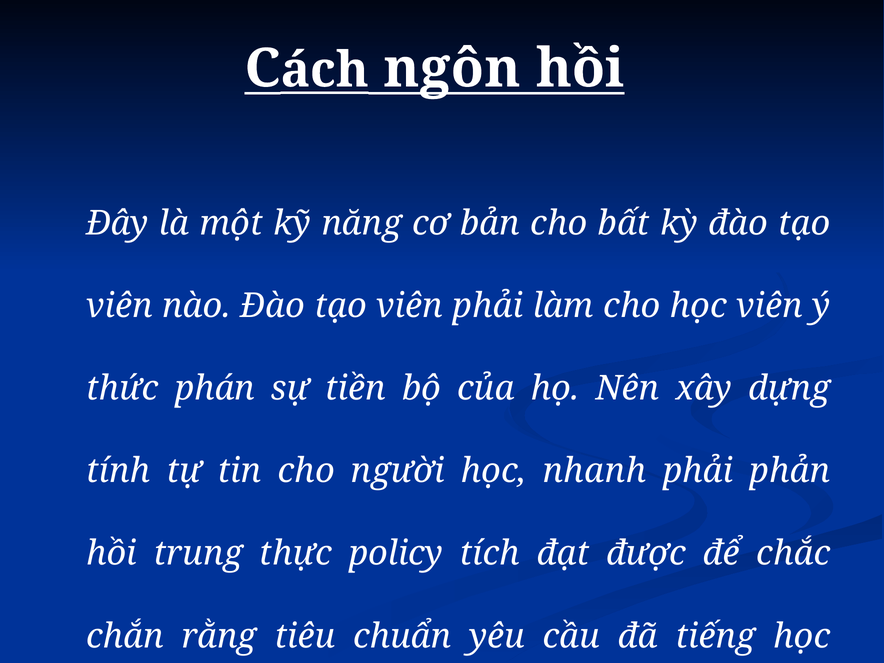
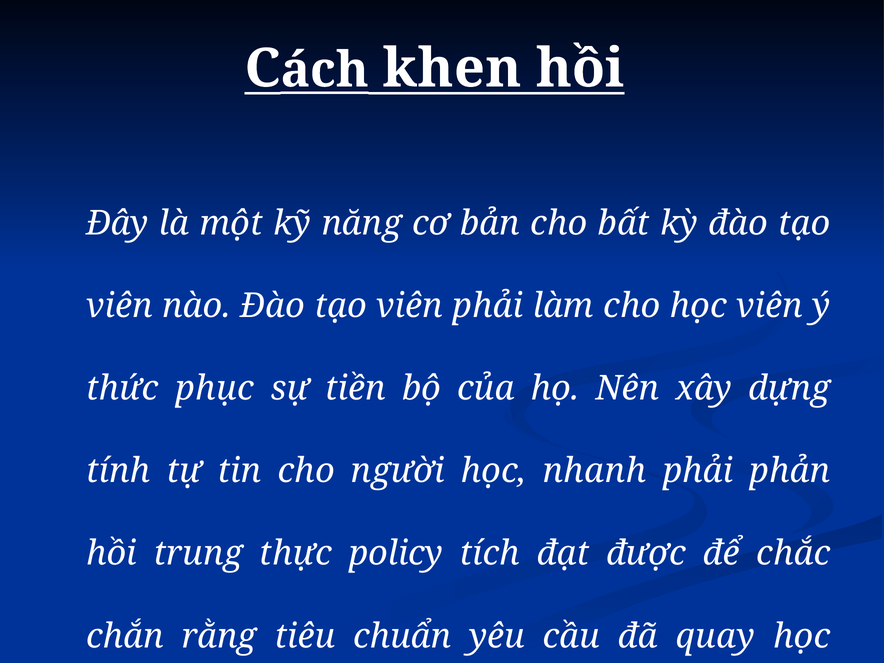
ngôn: ngôn -> khen (452, 69)
phán: phán -> phục (214, 389)
tiếng: tiếng -> quay (715, 636)
